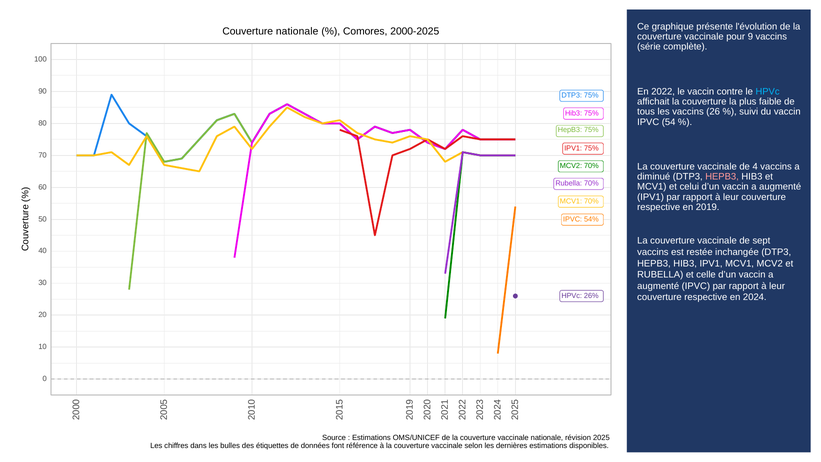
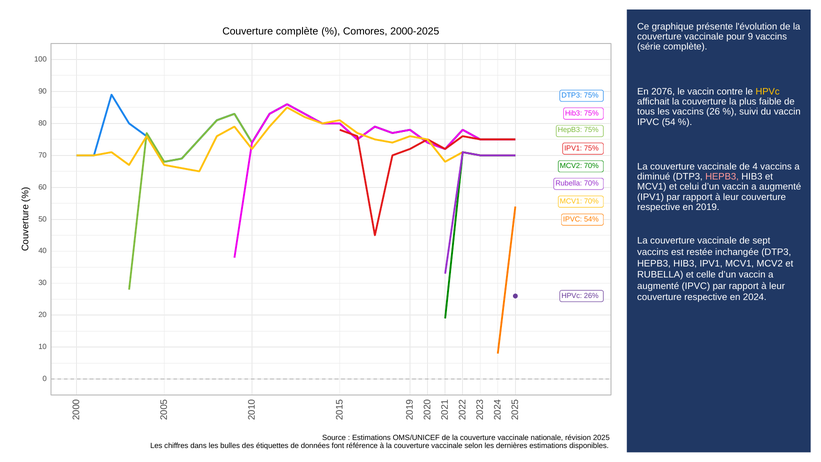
Couverture nationale: nationale -> complète (297, 32)
2022: 2022 -> 2076 (663, 91)
HPVc colour: light blue -> yellow (768, 91)
